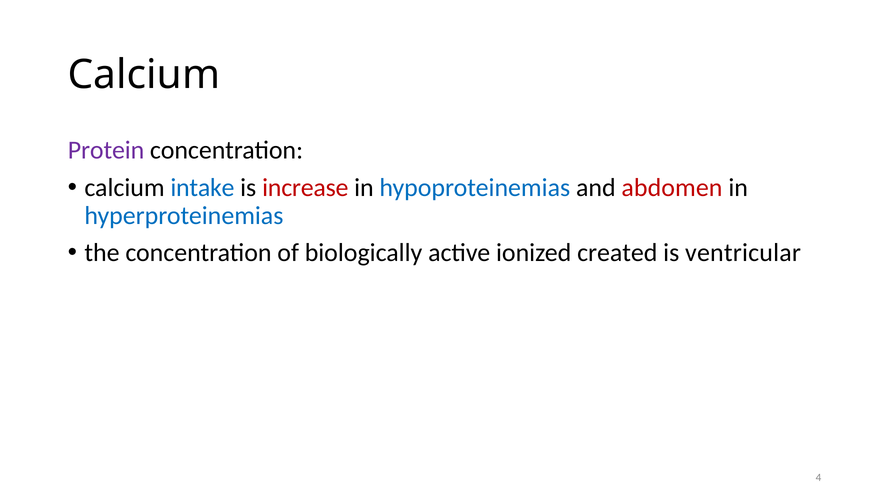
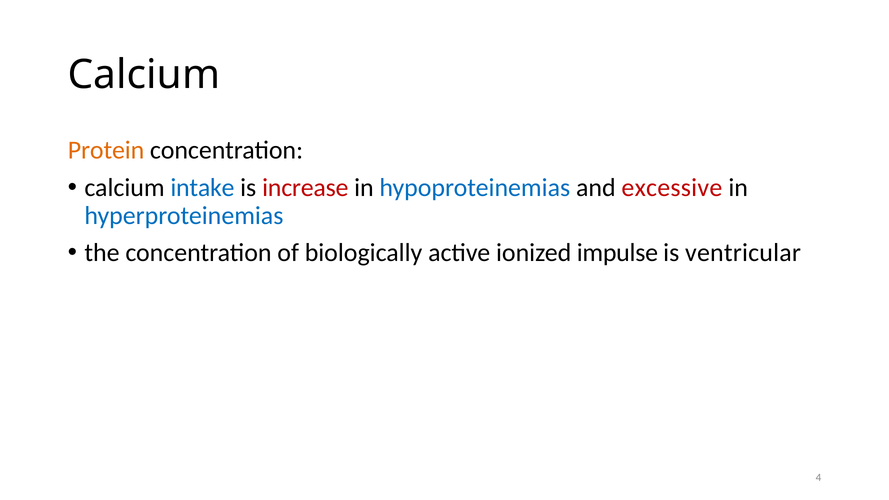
Protein colour: purple -> orange (106, 150)
abdomen: abdomen -> excessive (672, 188)
created: created -> impulse (617, 253)
